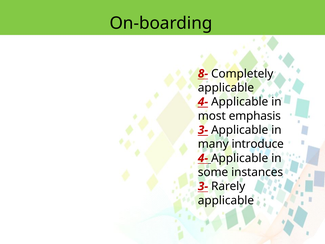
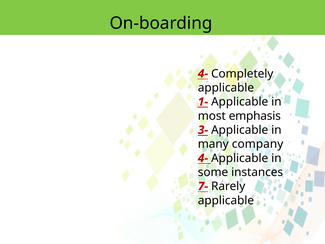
8-: 8- -> 4- (203, 74)
4-: 4- -> 1- (203, 102)
introduce: introduce -> company (258, 144)
3-: 3- -> 7- (203, 186)
